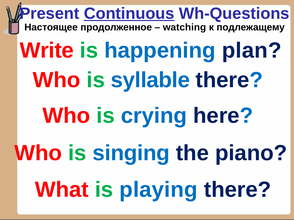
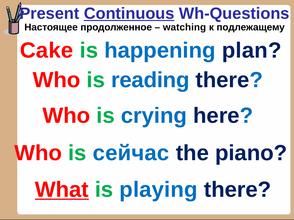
Write: Write -> Cake (47, 51)
syllable: syllable -> reading (150, 80)
singing: singing -> сейчас (131, 153)
What underline: none -> present (62, 190)
